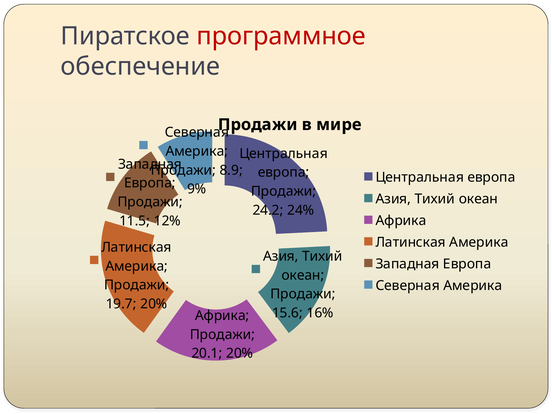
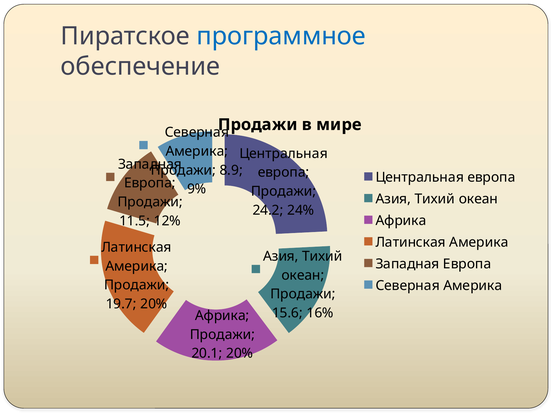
программное colour: red -> blue (281, 36)
